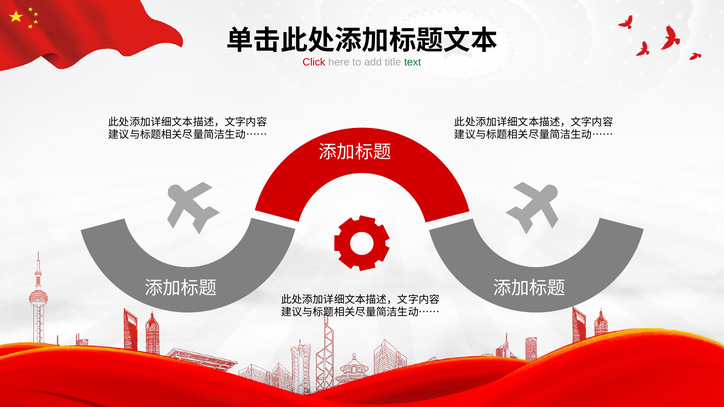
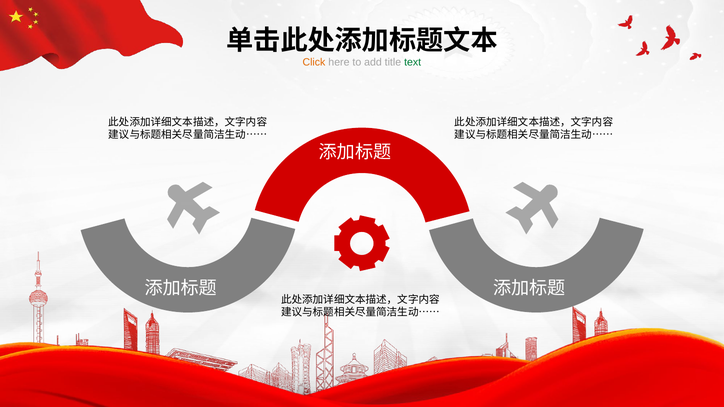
Click colour: red -> orange (314, 62)
